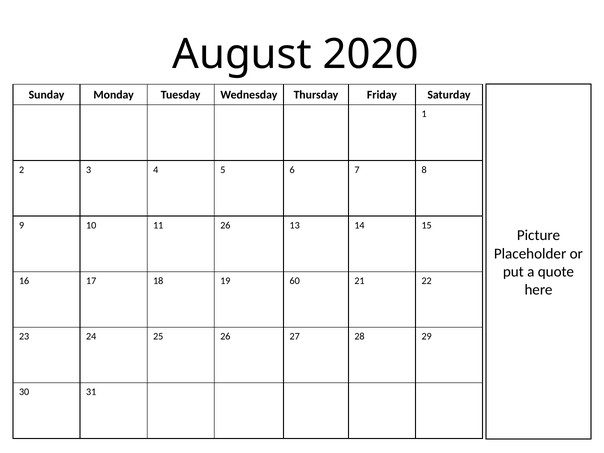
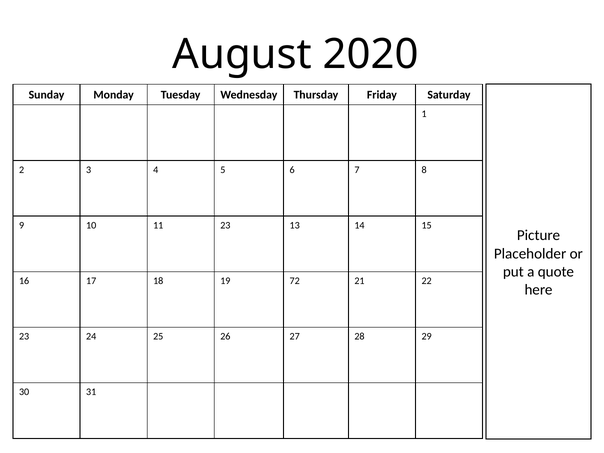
11 26: 26 -> 23 (225, 225)
60: 60 -> 72 (295, 281)
